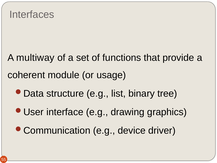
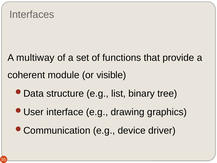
usage: usage -> visible (111, 75)
